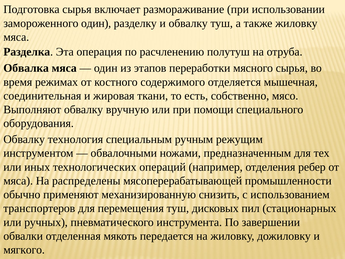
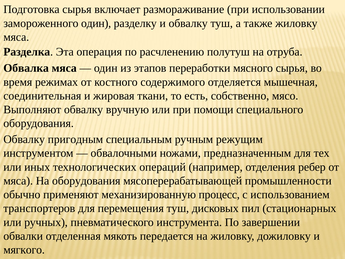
технология: технология -> пригодным (75, 139)
На распределены: распределены -> оборудования (86, 181)
снизить: снизить -> процесс (219, 194)
